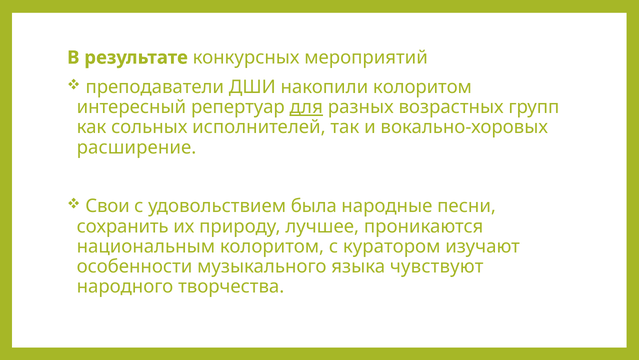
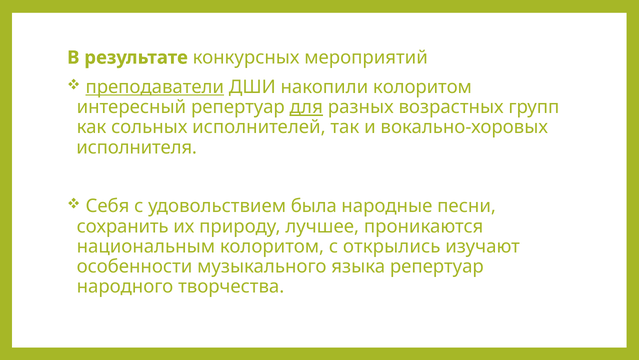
преподаватели underline: none -> present (155, 87)
расширение: расширение -> исполнителя (137, 147)
Свои: Свои -> Себя (107, 206)
куратором: куратором -> открылись (392, 246)
языка чувствуют: чувствуют -> репертуар (437, 266)
